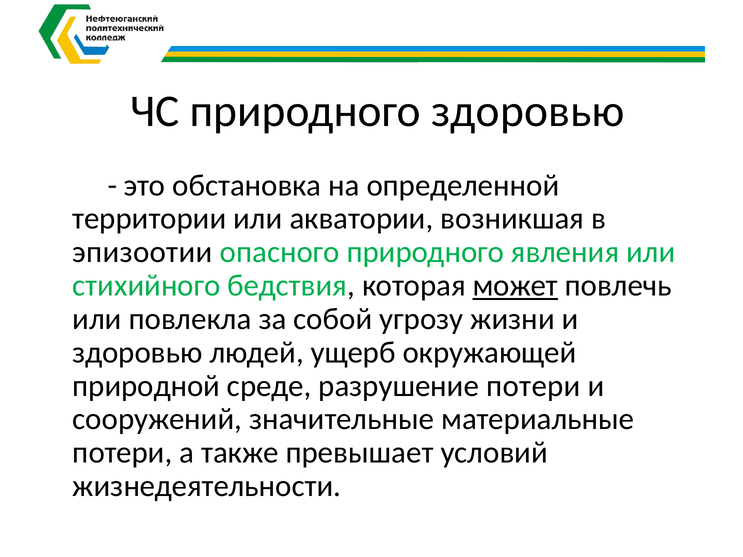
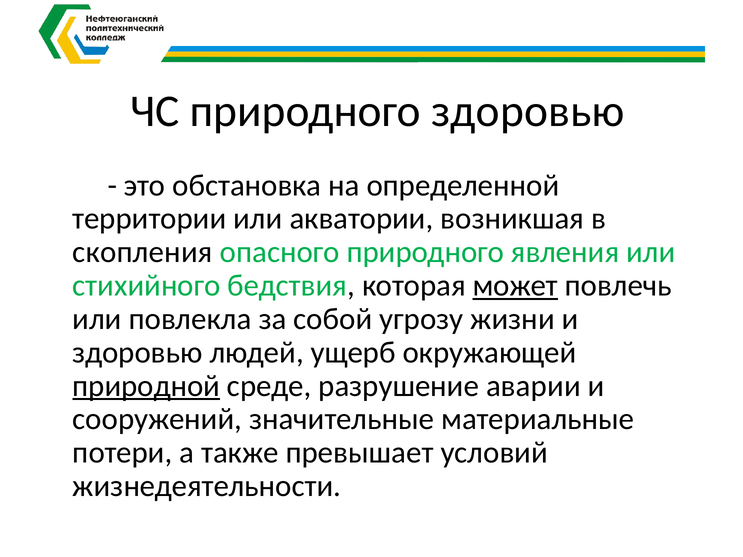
эпизоотии: эпизоотии -> скопления (143, 252)
природной underline: none -> present (146, 386)
разрушение потери: потери -> аварии (533, 386)
